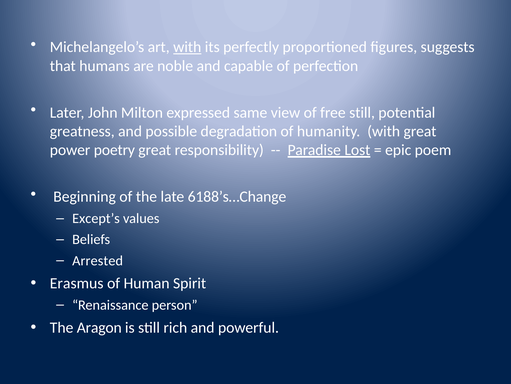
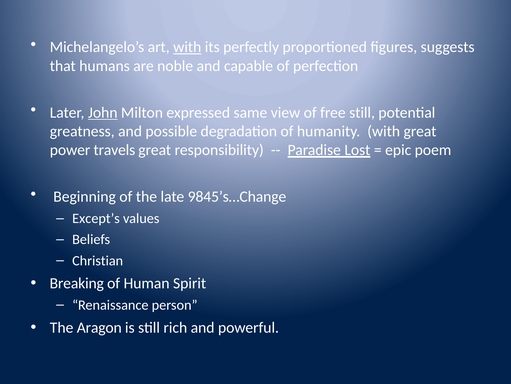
John underline: none -> present (103, 112)
poetry: poetry -> travels (114, 150)
6188’s…Change: 6188’s…Change -> 9845’s…Change (237, 196)
Arrested: Arrested -> Christian (98, 260)
Erasmus: Erasmus -> Breaking (77, 283)
